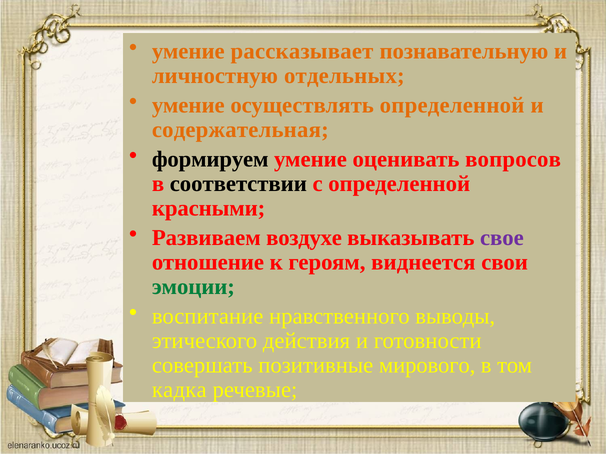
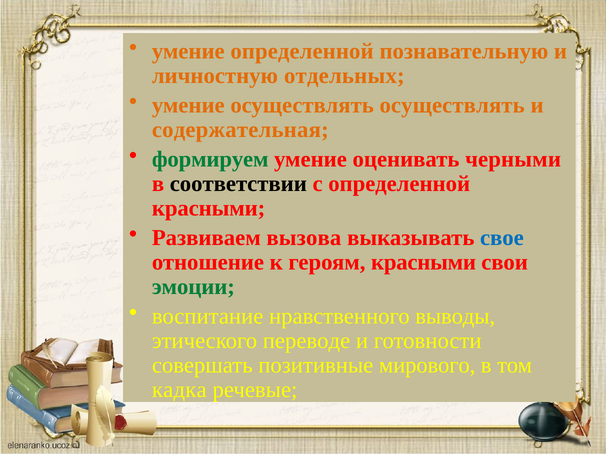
умение рассказывает: рассказывает -> определенной (302, 51)
осуществлять определенной: определенной -> осуществлять (452, 105)
формируем colour: black -> green (210, 159)
вопросов: вопросов -> черными (513, 159)
воздухе: воздухе -> вызова (304, 238)
свое colour: purple -> blue (502, 238)
героям виднеется: виднеется -> красными (424, 263)
действия: действия -> переводе (307, 341)
